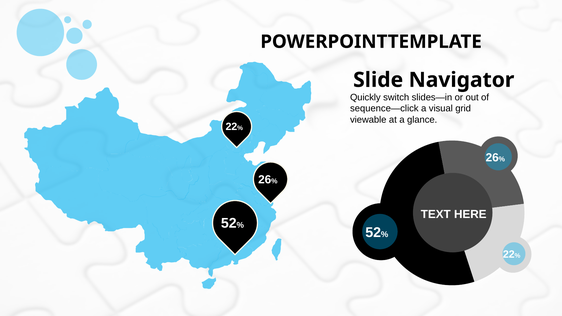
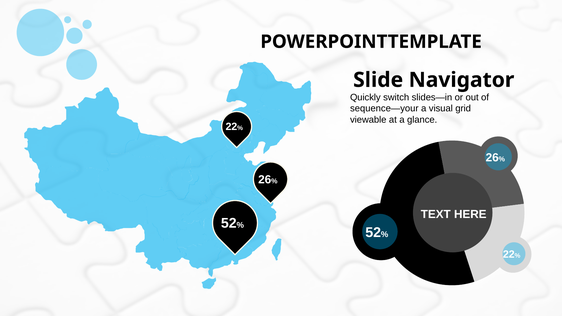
sequence—click: sequence—click -> sequence—your (384, 109)
